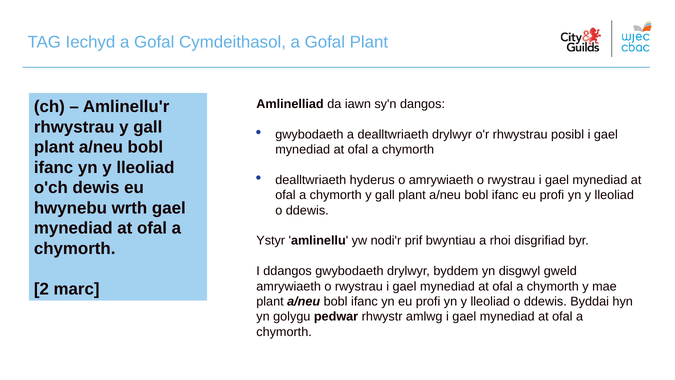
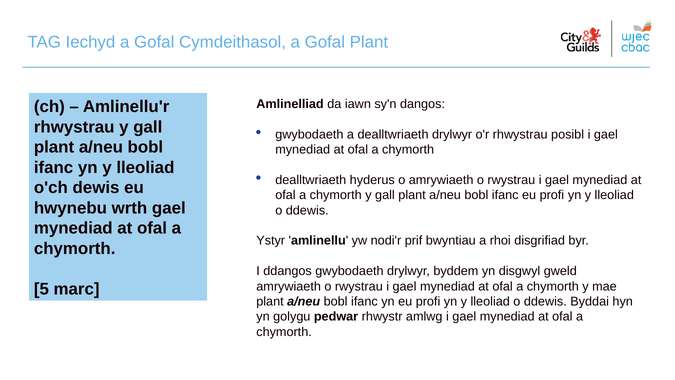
2: 2 -> 5 (41, 289)
